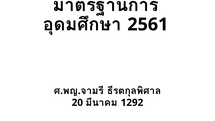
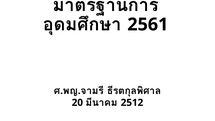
1292: 1292 -> 2512 (132, 103)
